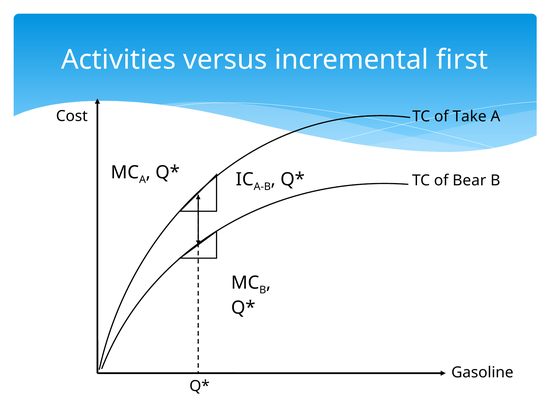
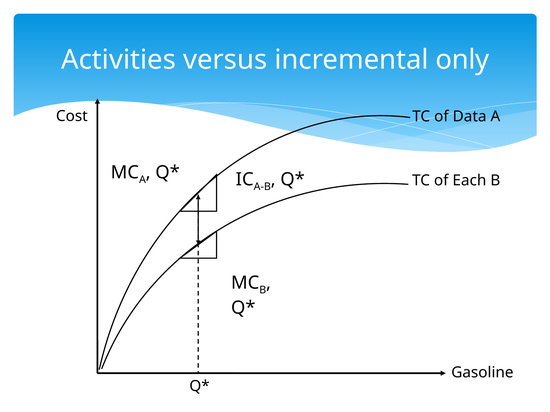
first: first -> only (462, 60)
Take: Take -> Data (470, 117)
Bear: Bear -> Each (469, 181)
